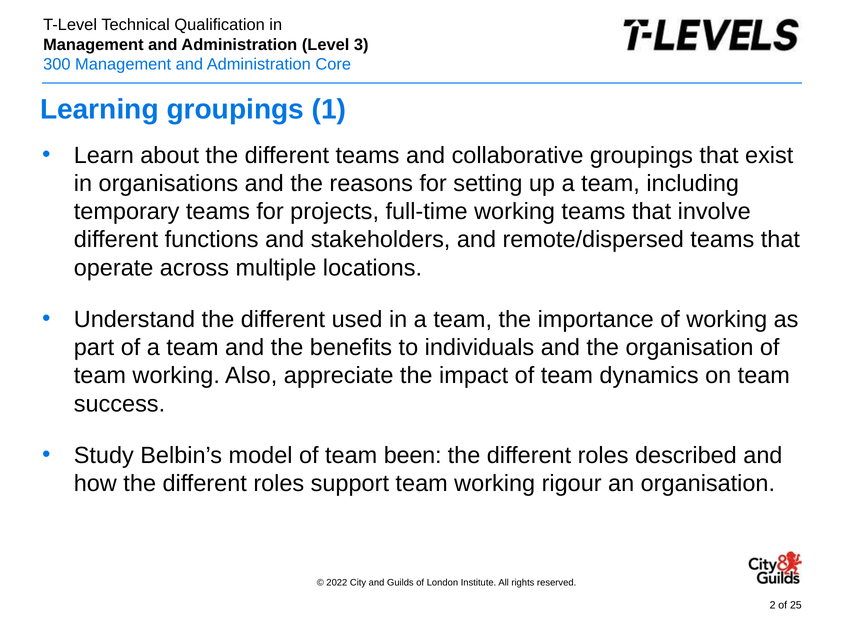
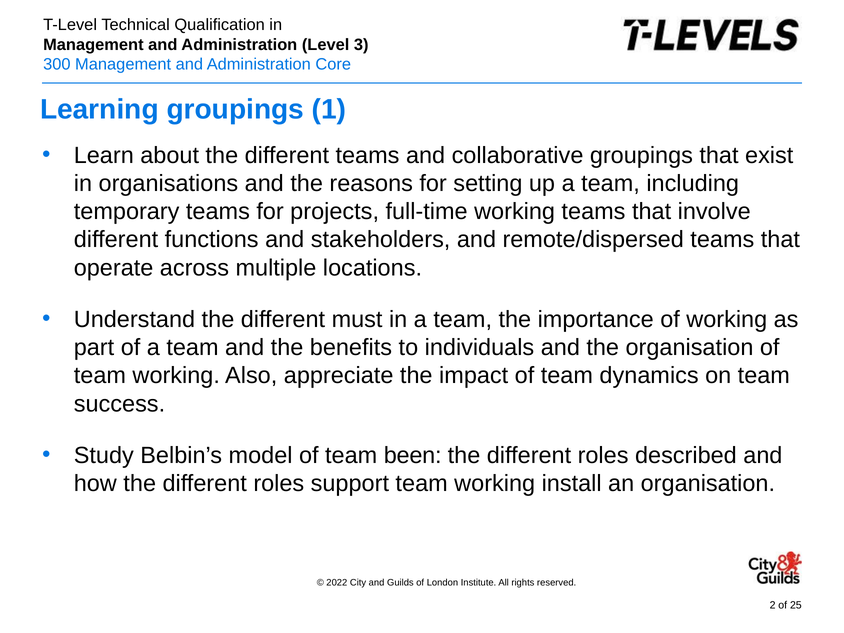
used: used -> must (357, 319)
rigour: rigour -> install (572, 484)
